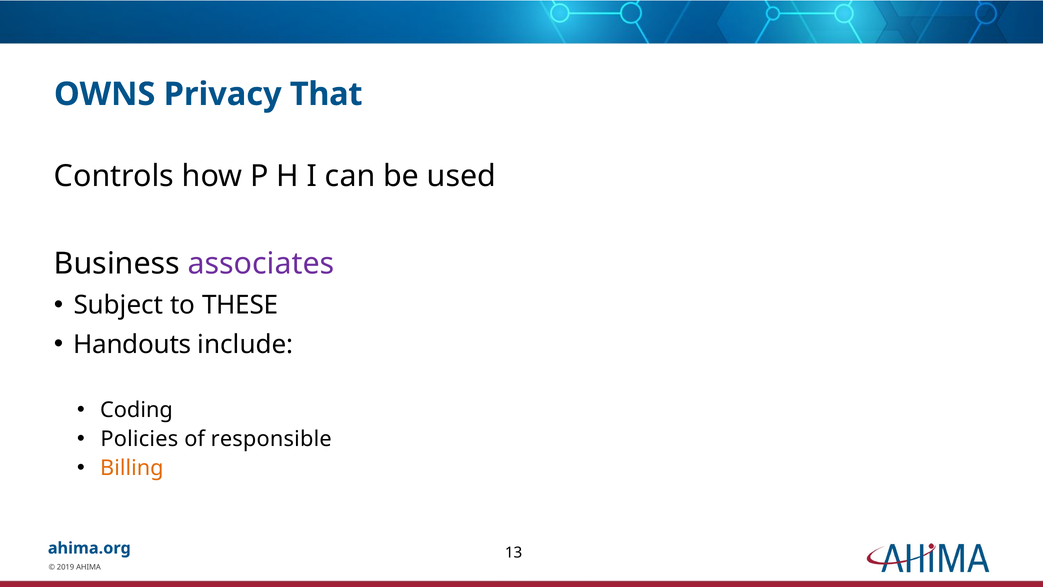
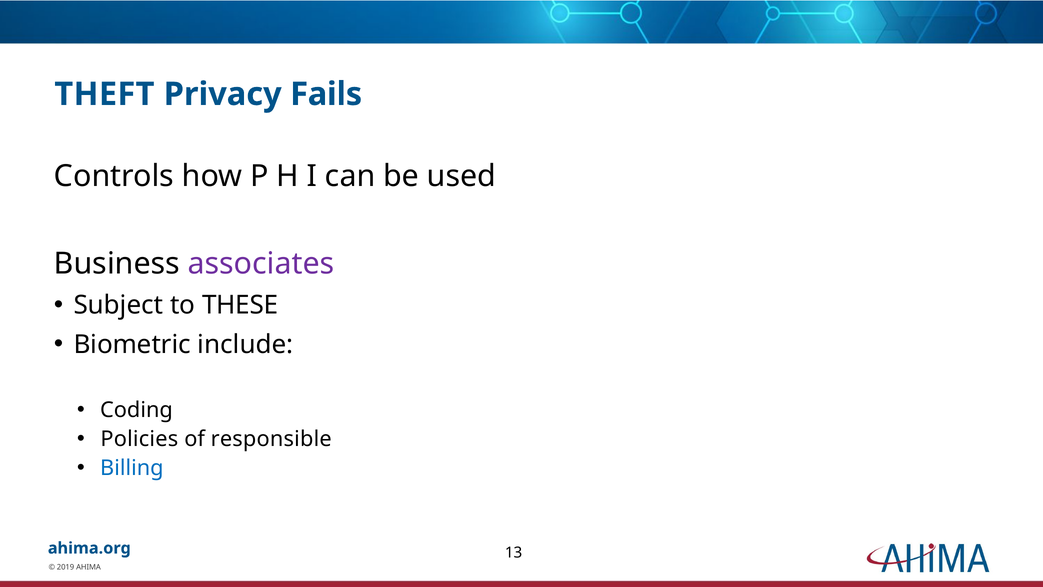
OWNS: OWNS -> THEFT (104, 94)
That: That -> Fails (326, 94)
Handouts: Handouts -> Biometric (132, 344)
Billing colour: orange -> blue (132, 468)
